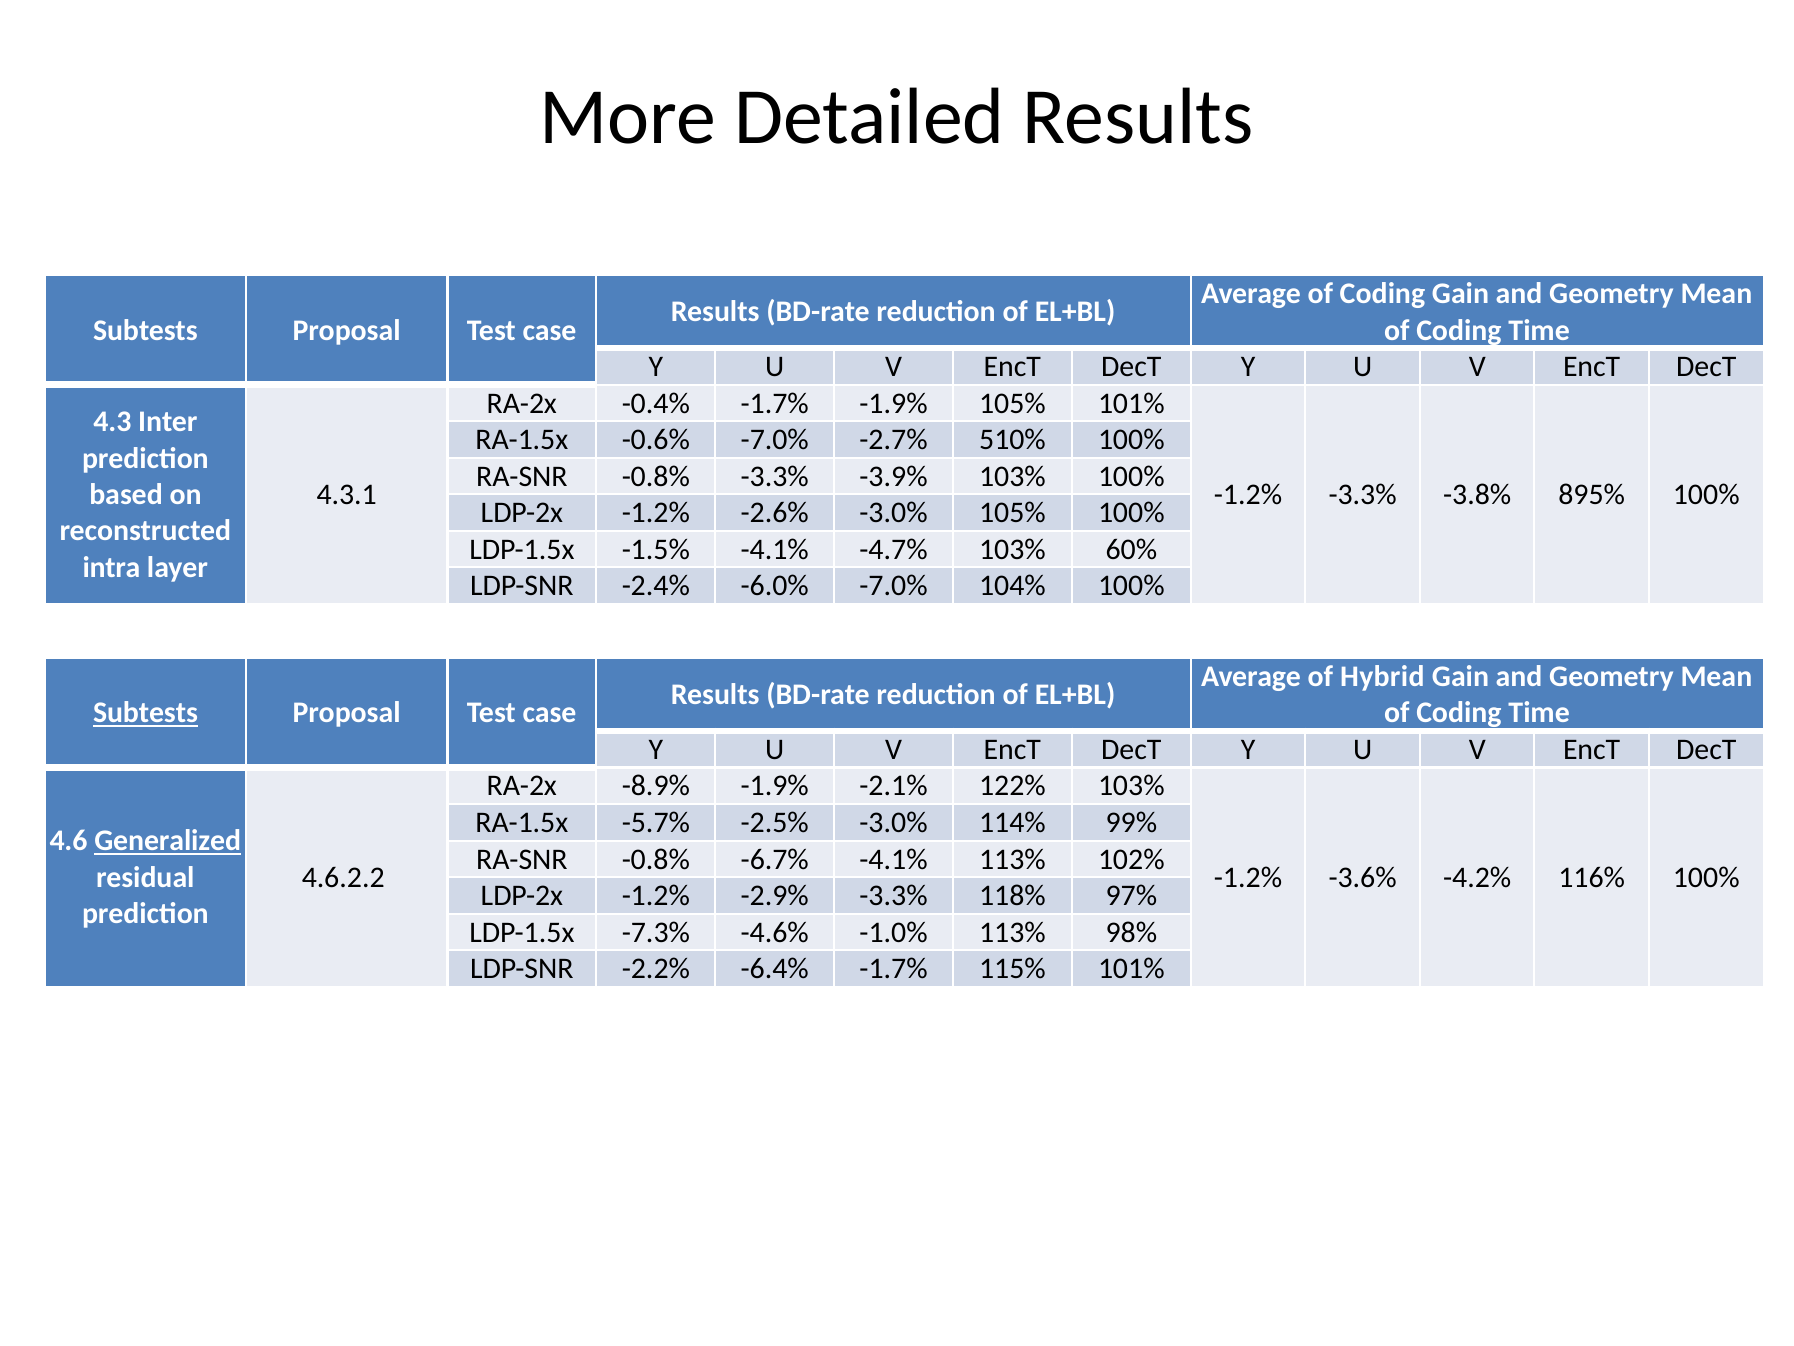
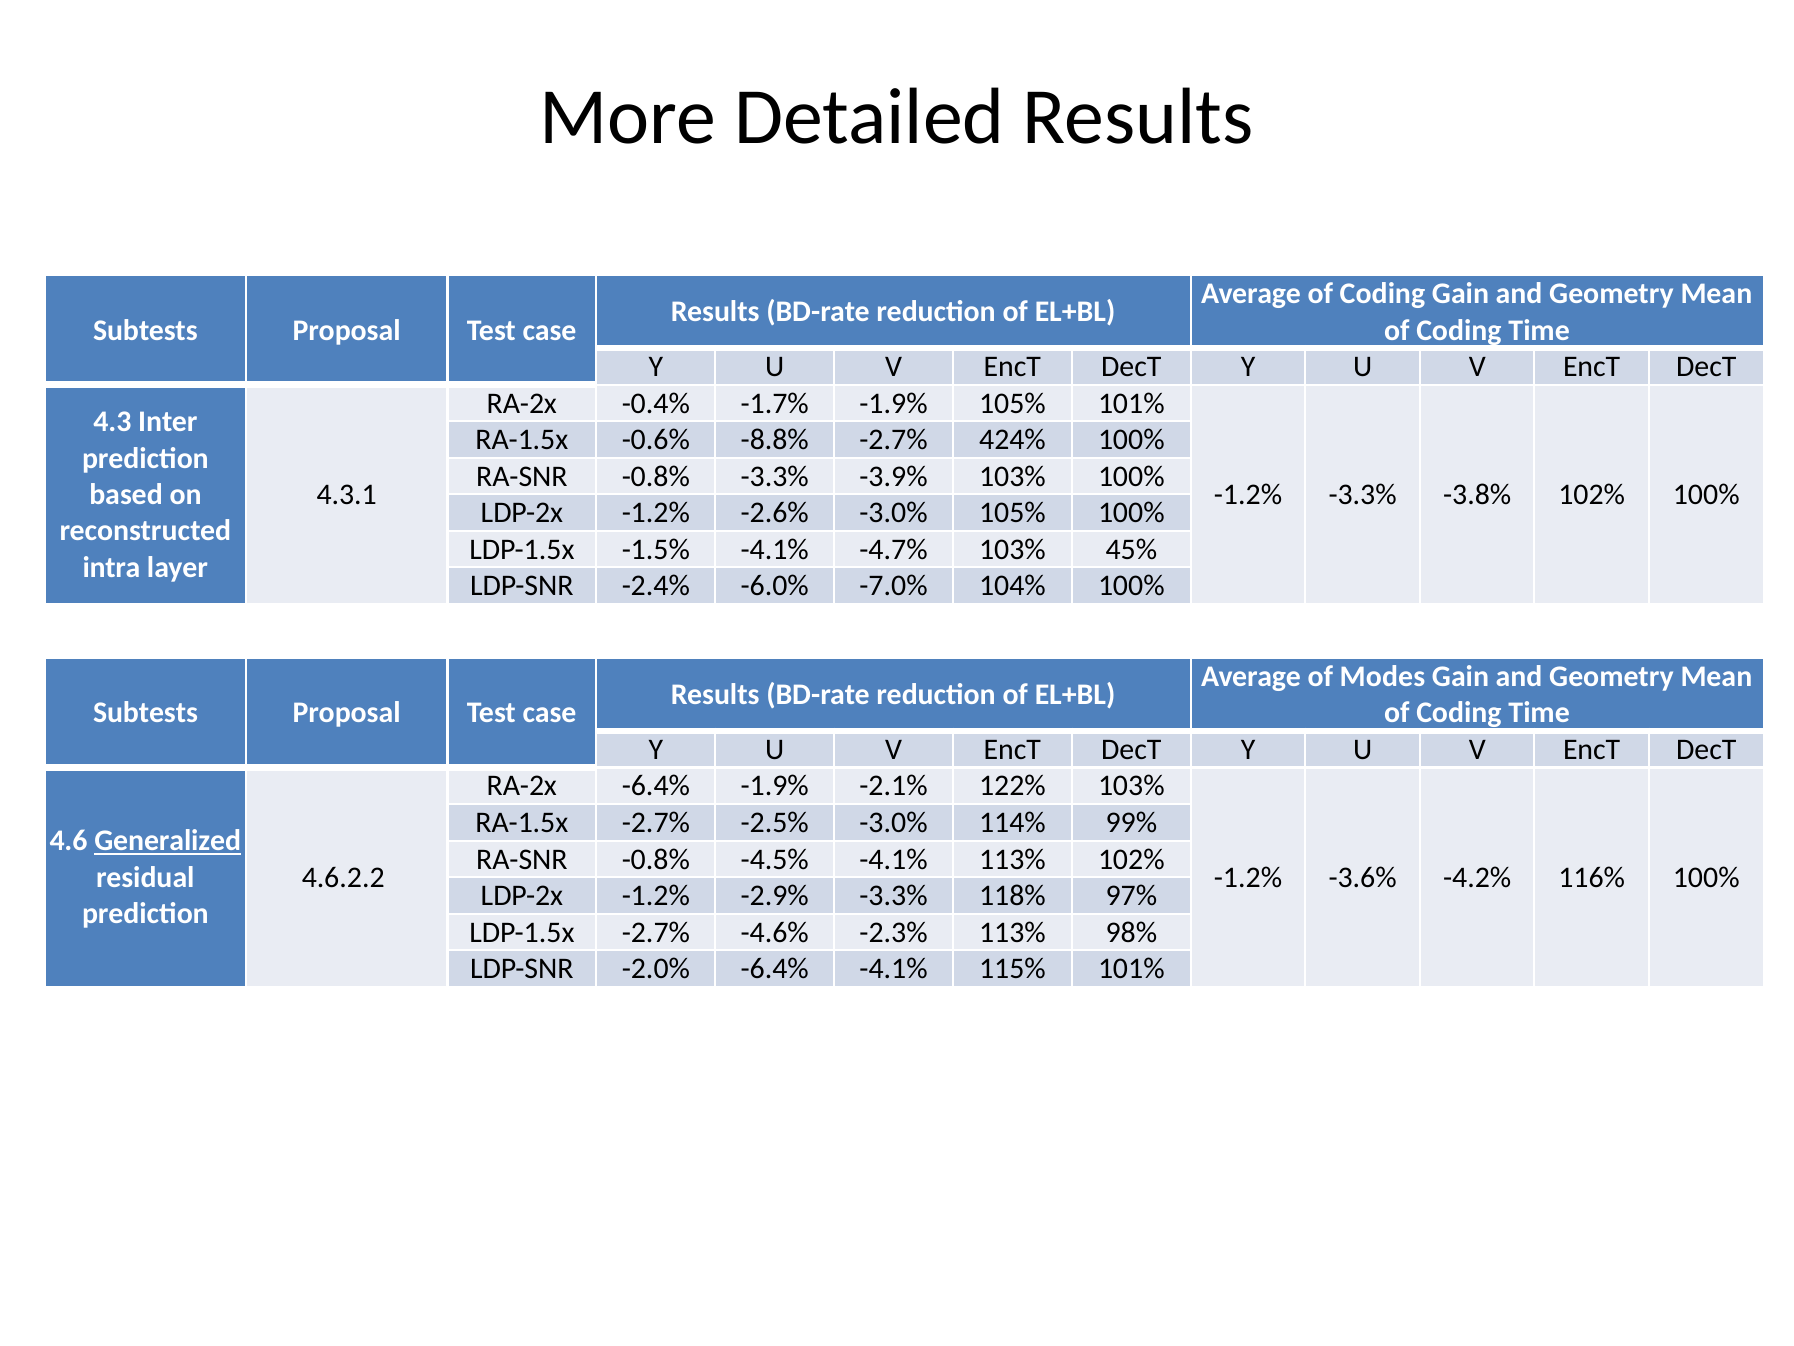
-0.6% -7.0%: -7.0% -> -8.8% (775, 440)
510%: 510% -> 424% (1012, 440)
-3.8% 895%: 895% -> 102% (1592, 494)
60%: 60% -> 45% (1131, 549)
Hybrid: Hybrid -> Modes (1382, 676)
Subtests underline: present -> none (145, 713)
RA-2x -8.9%: -8.9% -> -6.4% (656, 786)
RA-1.5x -5.7%: -5.7% -> -2.7% (656, 822)
-6.7%: -6.7% -> -4.5% (775, 859)
LDP-1.5x -7.3%: -7.3% -> -2.7% (656, 932)
-1.0%: -1.0% -> -2.3% (894, 932)
-2.2%: -2.2% -> -2.0% (656, 968)
-6.4% -1.7%: -1.7% -> -4.1% (894, 968)
